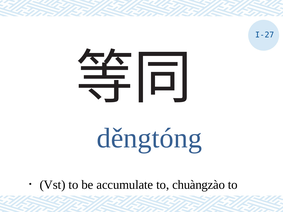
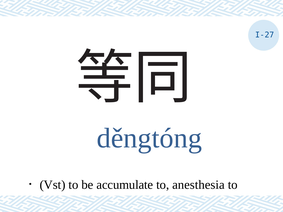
chuàngzào: chuàngzào -> anesthesia (198, 185)
